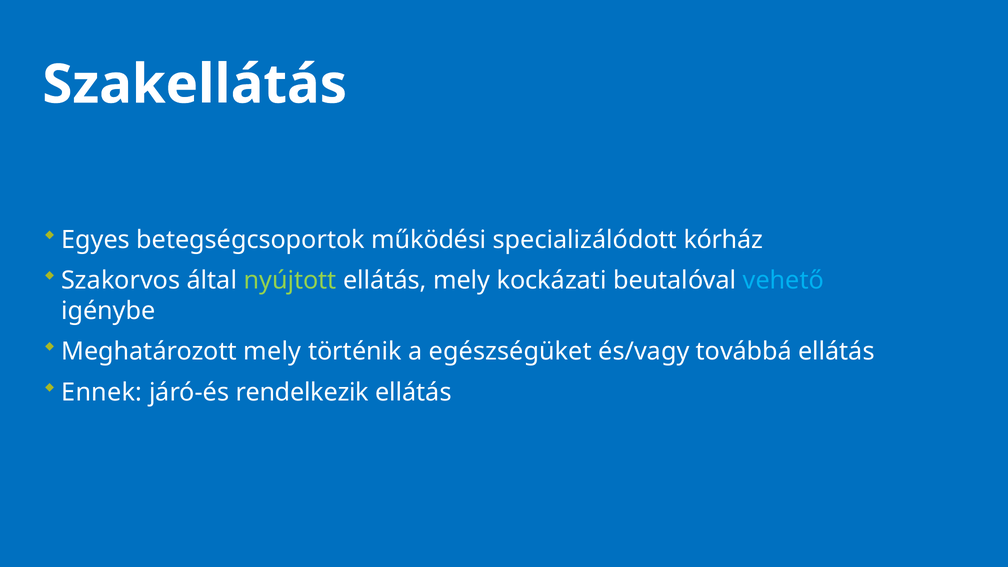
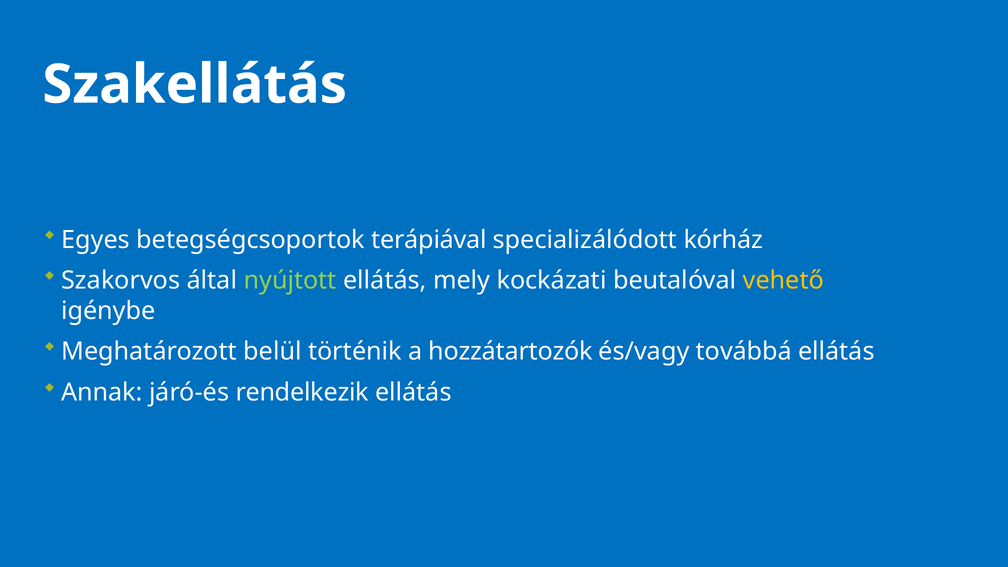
működési: működési -> terápiával (429, 240)
vehető colour: light blue -> yellow (783, 281)
Meghatározott mely: mely -> belül (273, 352)
egészségüket: egészségüket -> hozzátartozók (511, 352)
Ennek: Ennek -> Annak (102, 392)
